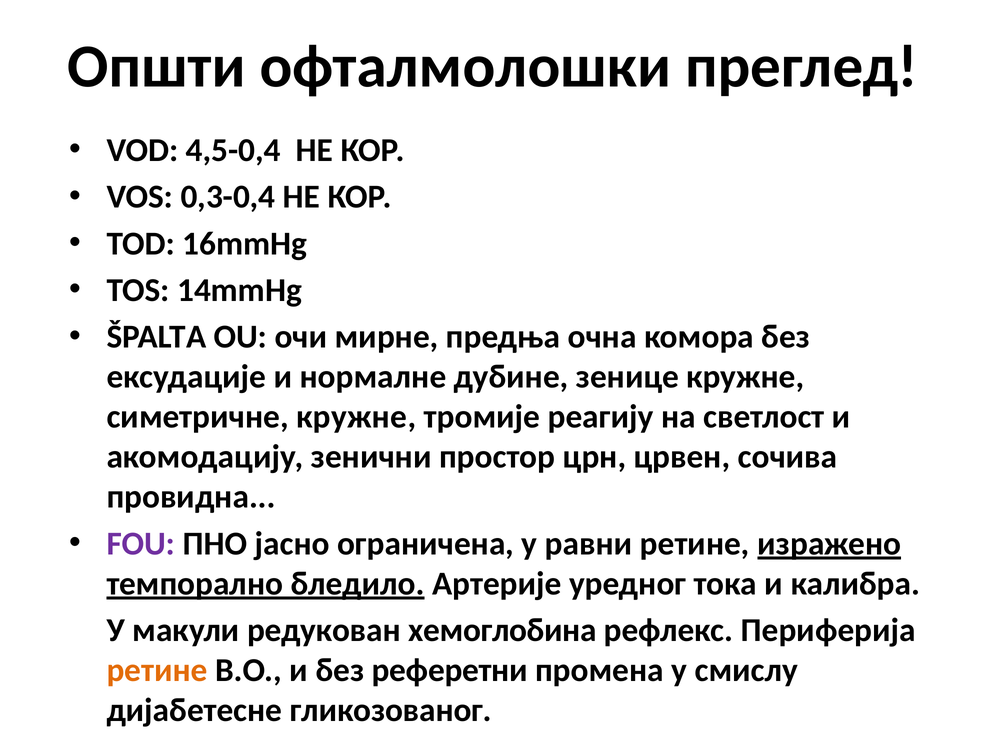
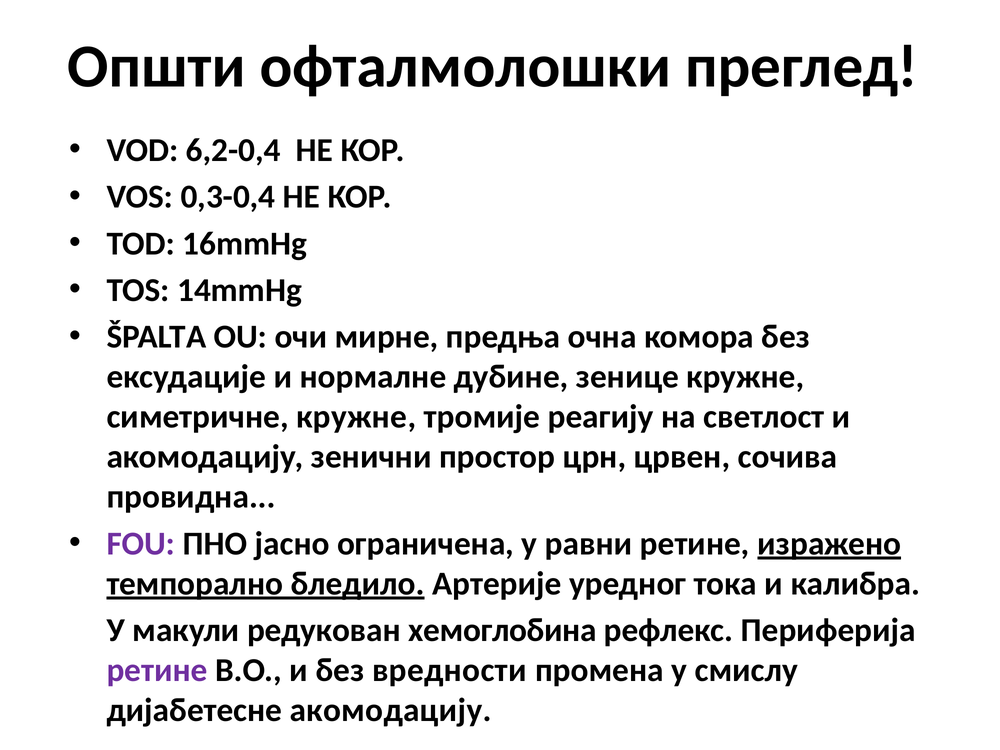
4,5-0,4: 4,5-0,4 -> 6,2-0,4 (233, 150)
ретине colour: orange -> purple (157, 670)
реферетни: реферетни -> вредности (449, 670)
дијабетесне гликозованог: гликозованог -> акомодацију (391, 710)
